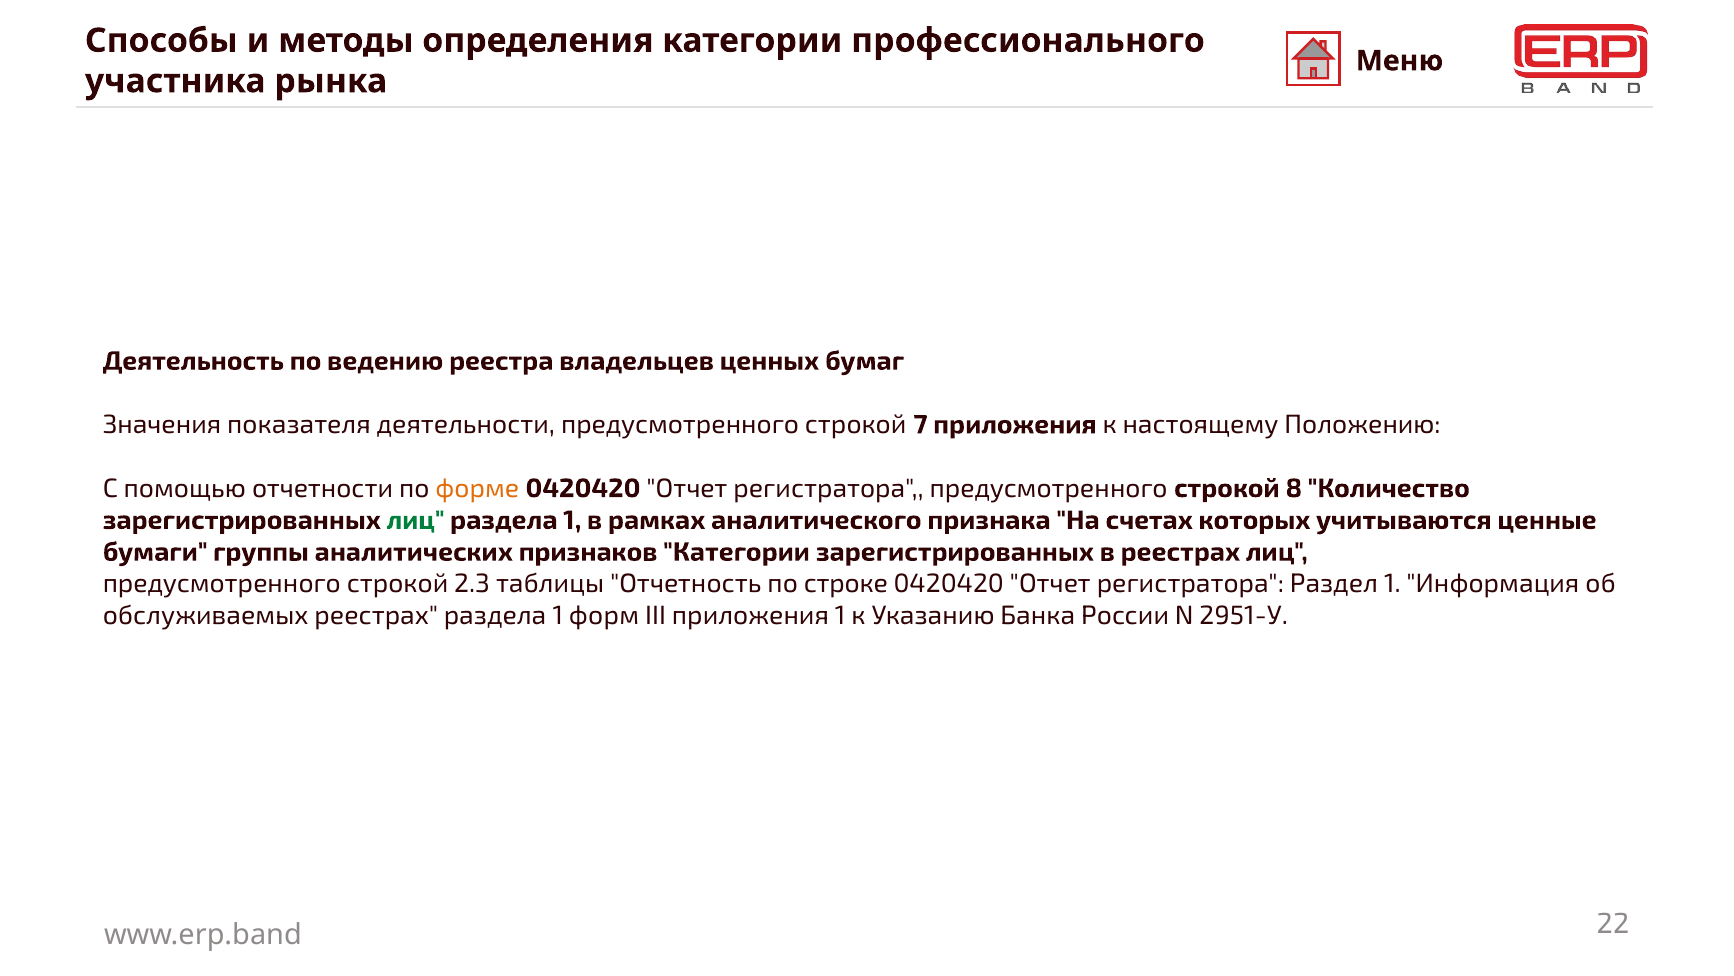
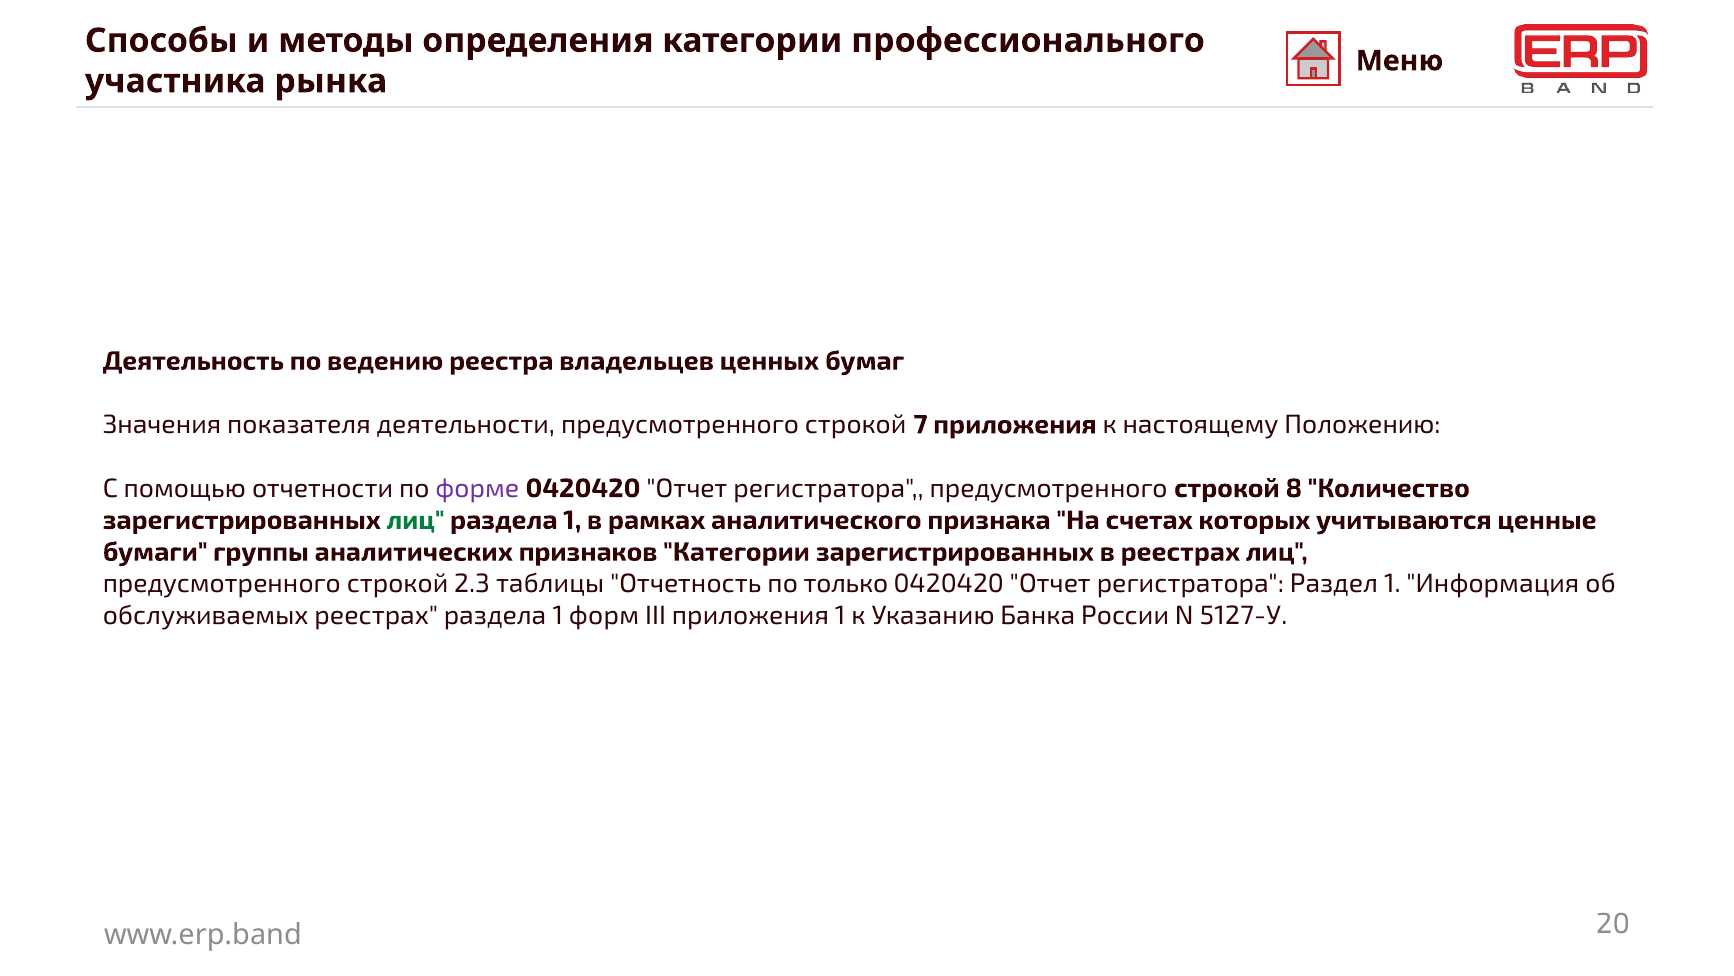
форме colour: orange -> purple (477, 488)
строке: строке -> только (846, 583)
2951-У: 2951-У -> 5127-У (1244, 615)
22: 22 -> 20 (1613, 924)
